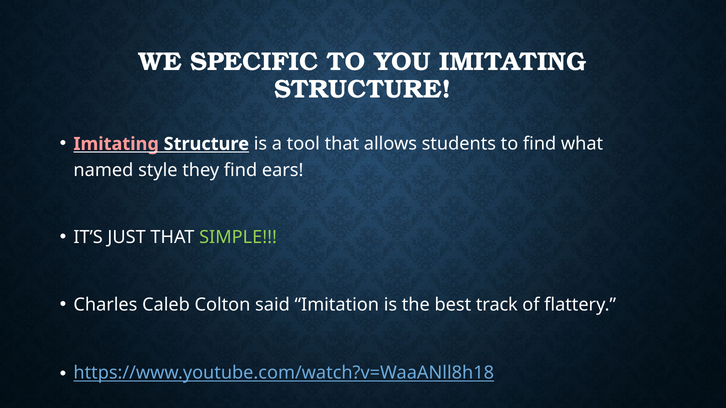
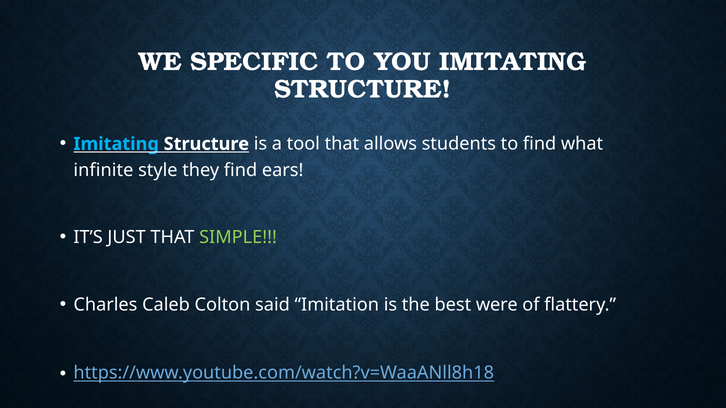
Imitating colour: pink -> light blue (116, 144)
named: named -> infinite (103, 170)
track: track -> were (497, 305)
